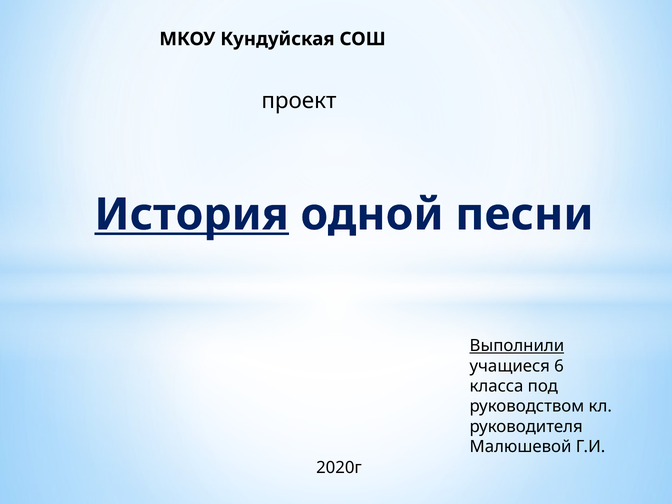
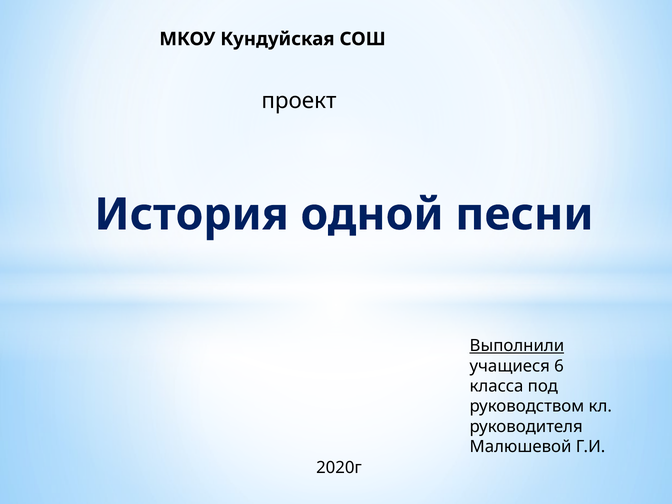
История underline: present -> none (192, 215)
